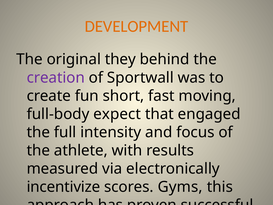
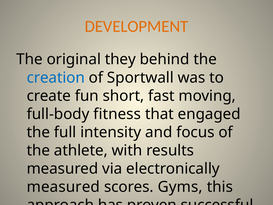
creation colour: purple -> blue (56, 77)
expect: expect -> fitness (117, 114)
incentivize: incentivize -> measured (63, 187)
